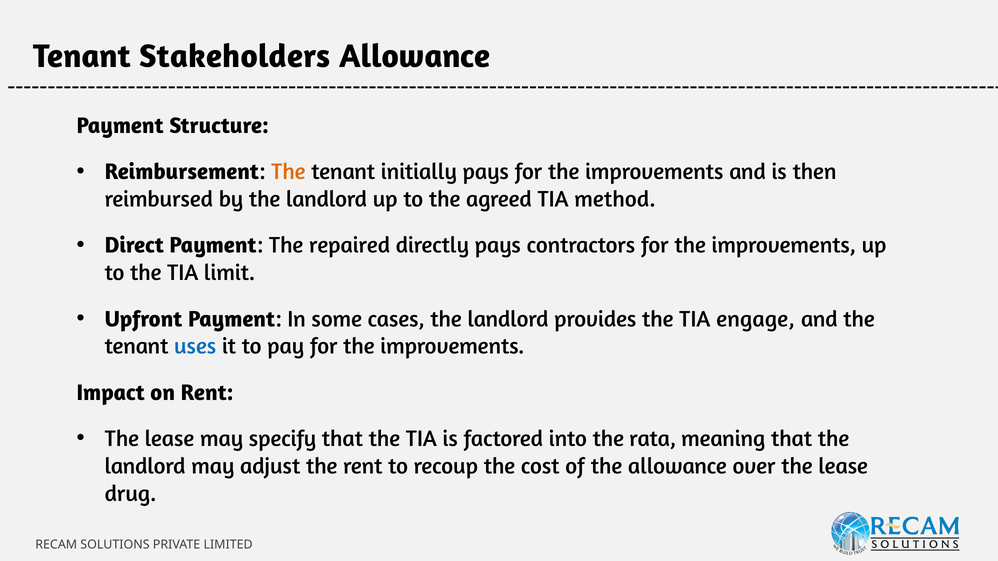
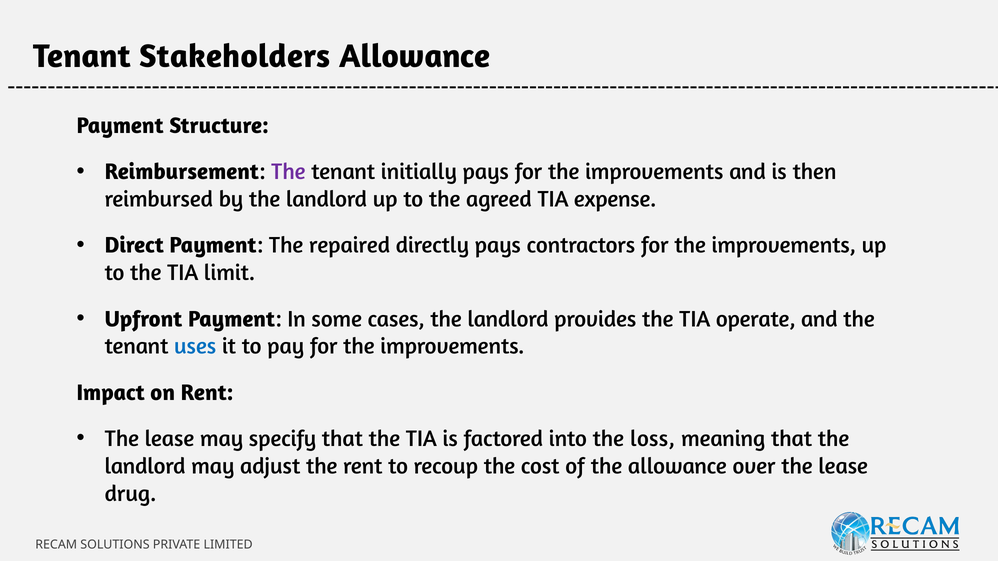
The colour: orange -> purple (288, 172)
method: method -> expense (615, 199)
engage: engage -> operate (756, 319)
rata: rata -> loss (652, 439)
